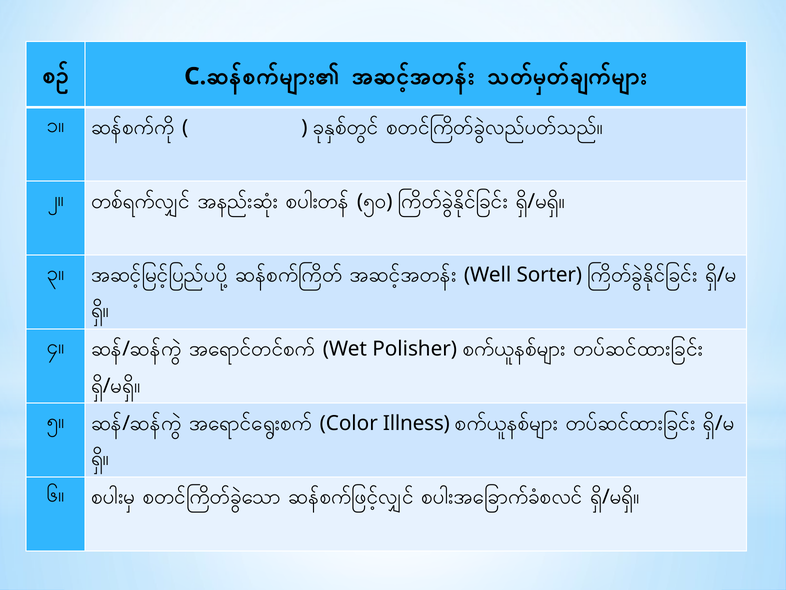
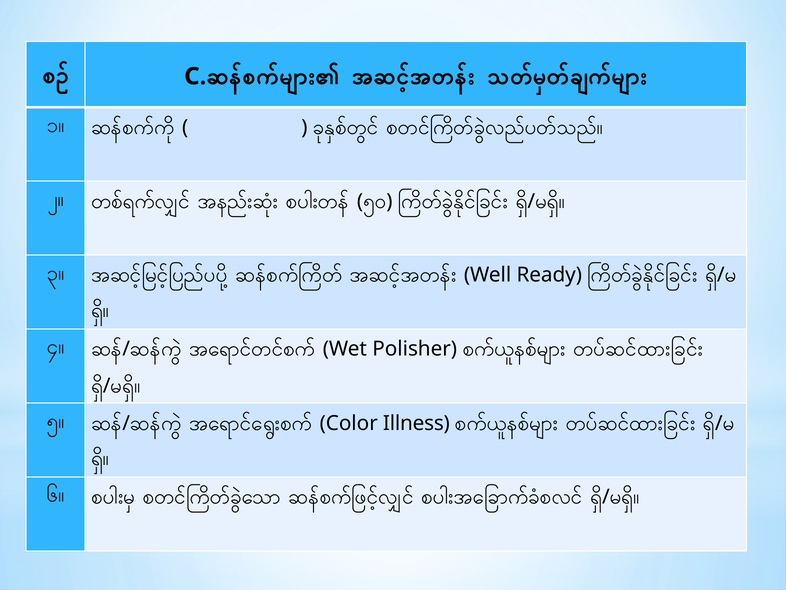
Sorter: Sorter -> Ready (549, 275)
